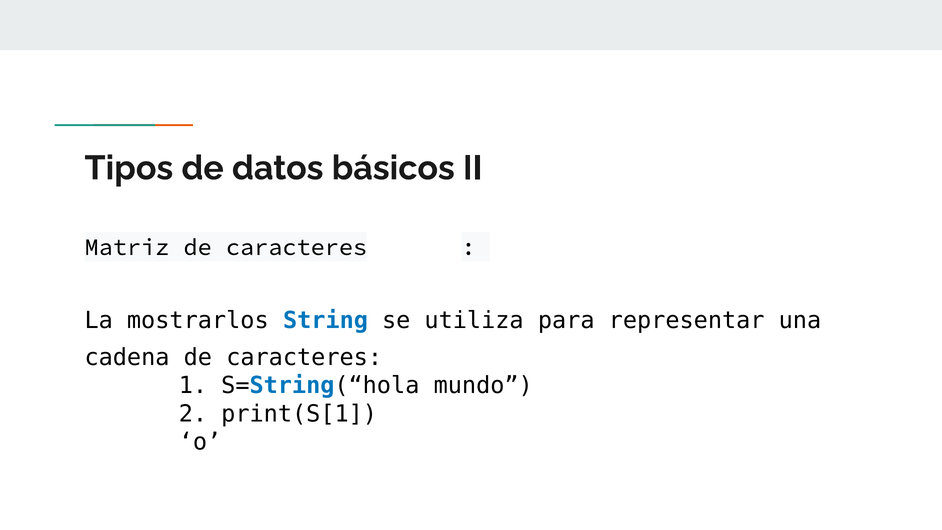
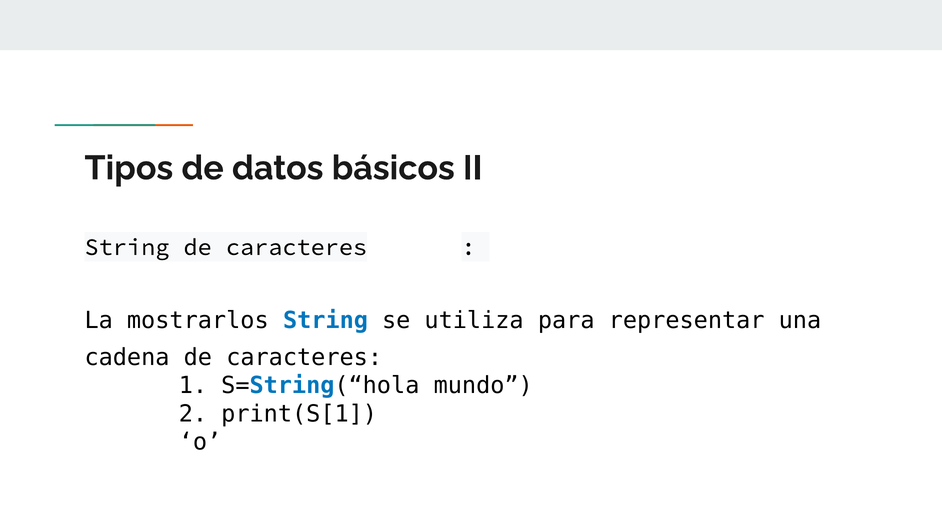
Matriz: Matriz -> String (127, 247)
